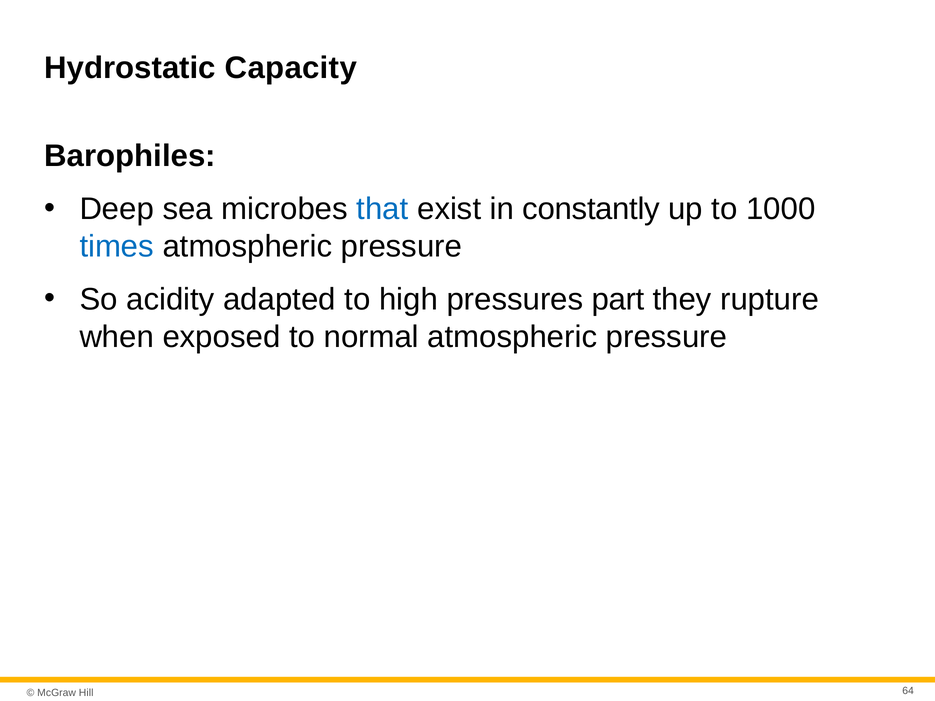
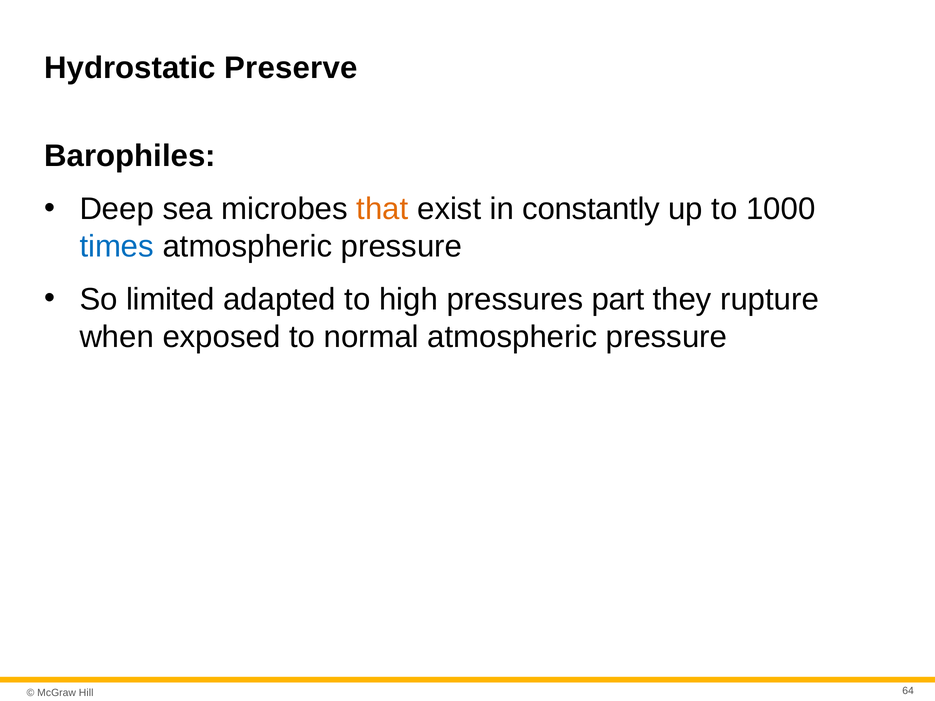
Capacity: Capacity -> Preserve (291, 68)
that colour: blue -> orange (382, 209)
acidity: acidity -> limited (170, 300)
